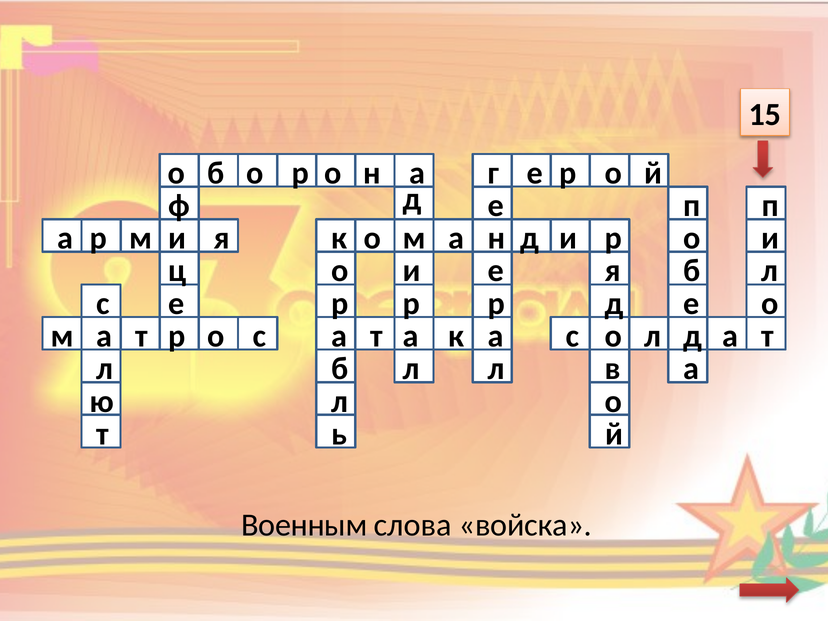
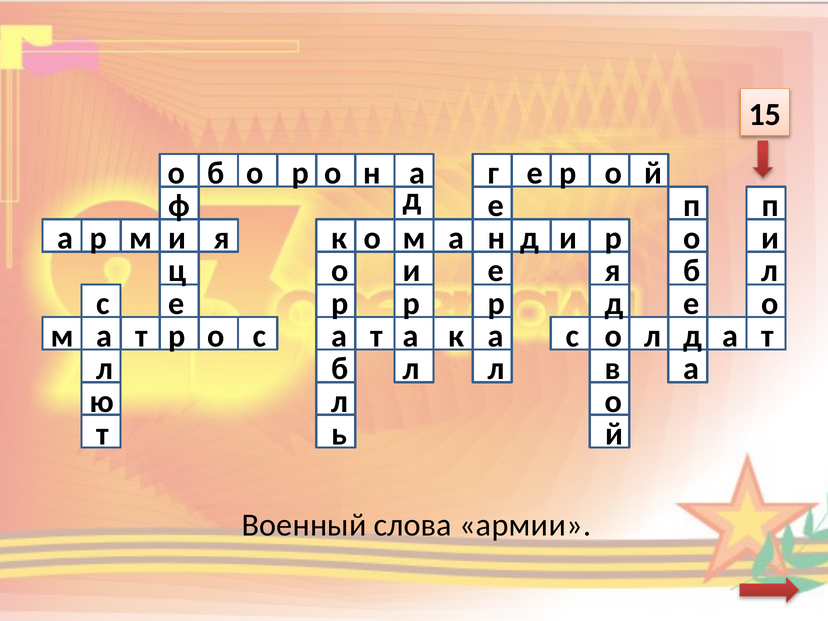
Военным: Военным -> Военный (304, 525)
войска: войска -> армии (525, 525)
